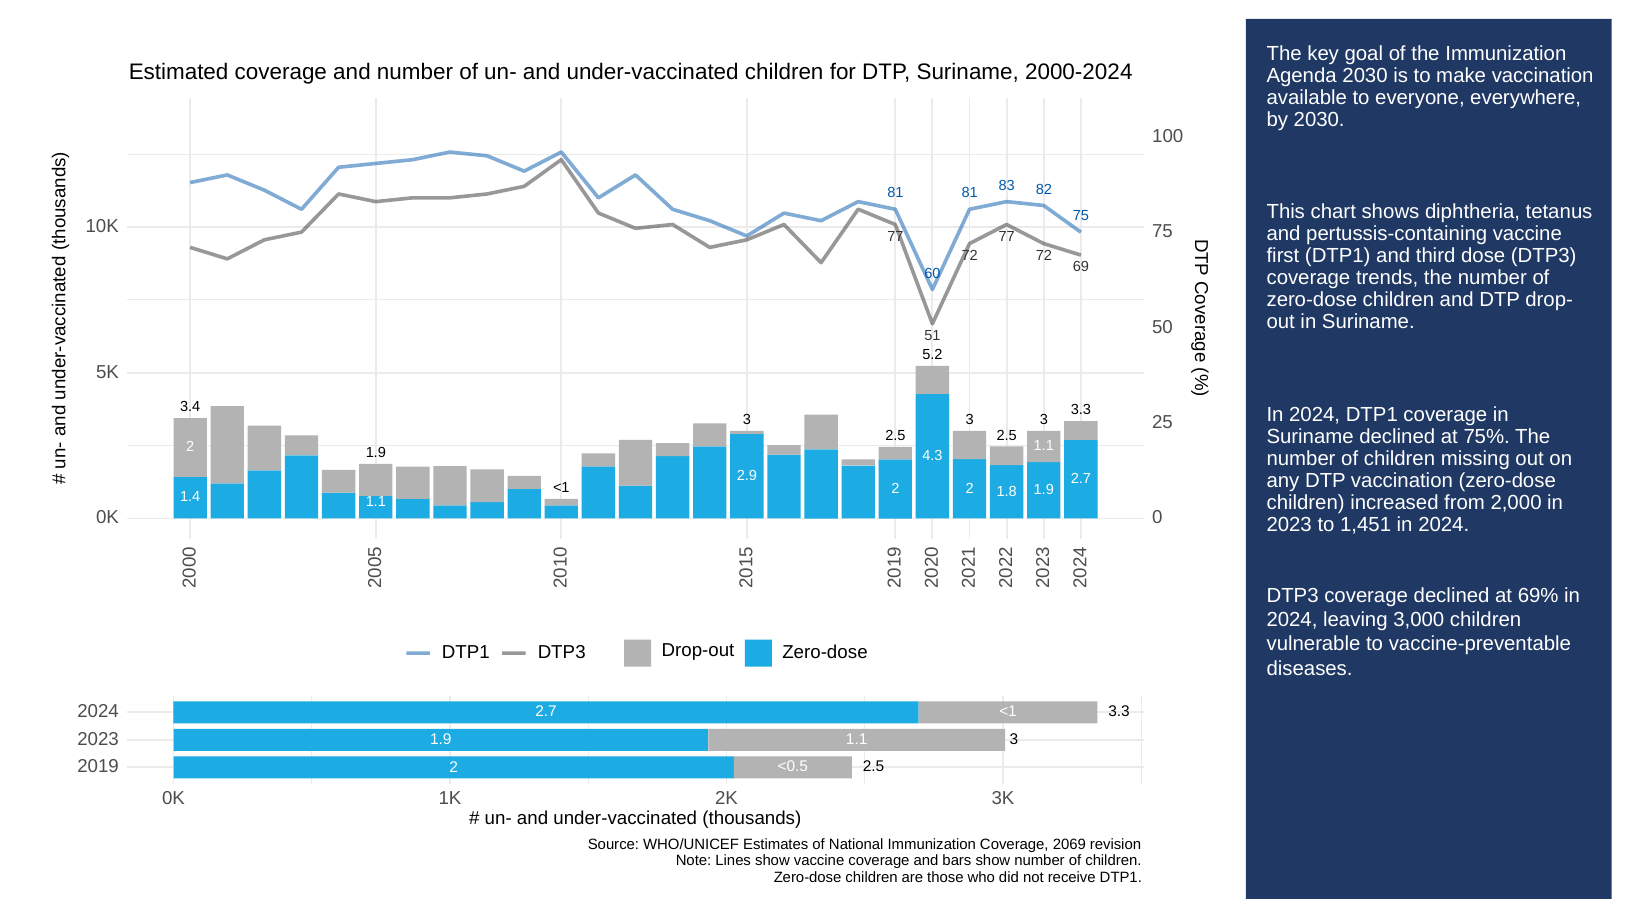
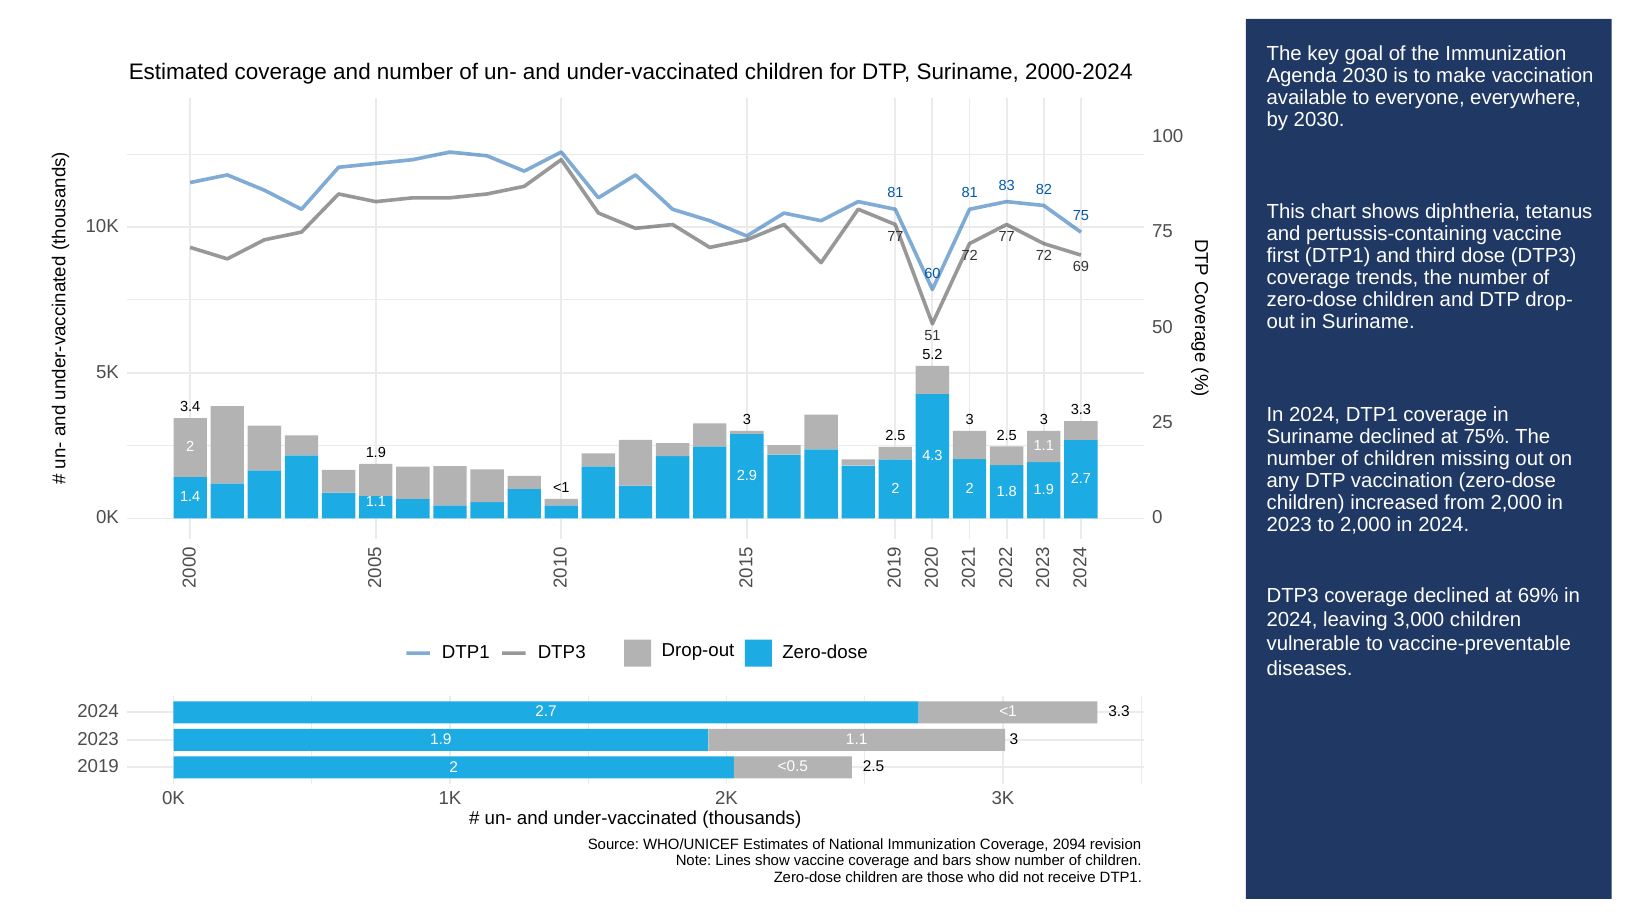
to 1,451: 1,451 -> 2,000 (1366, 524)
2069: 2069 -> 2094 (1069, 844)
